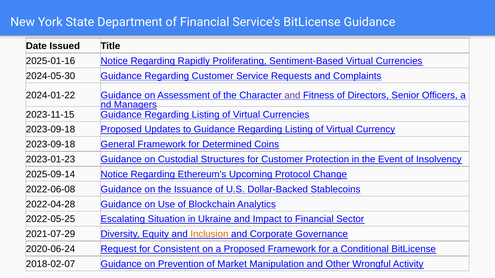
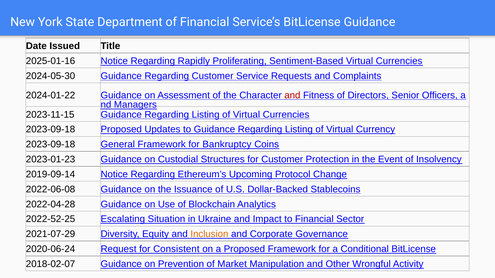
and colour: purple -> red (292, 95)
Determined: Determined -> Bankruptcy (227, 145)
2025-09-14: 2025-09-14 -> 2019-09-14 (51, 175)
2022-05-25: 2022-05-25 -> 2022-52-25 (51, 219)
